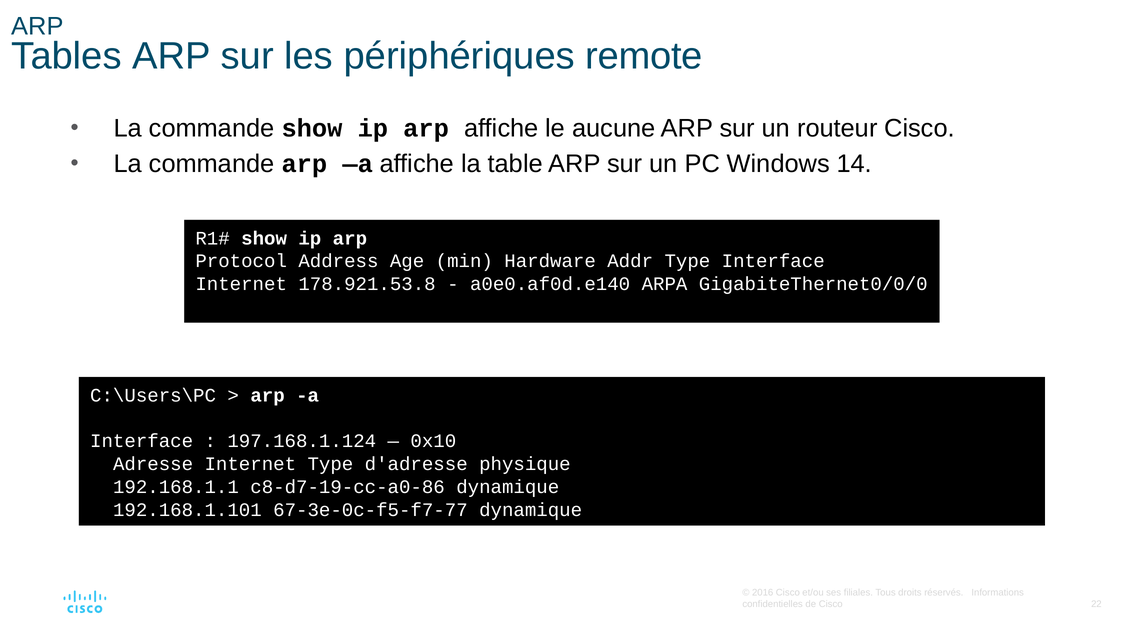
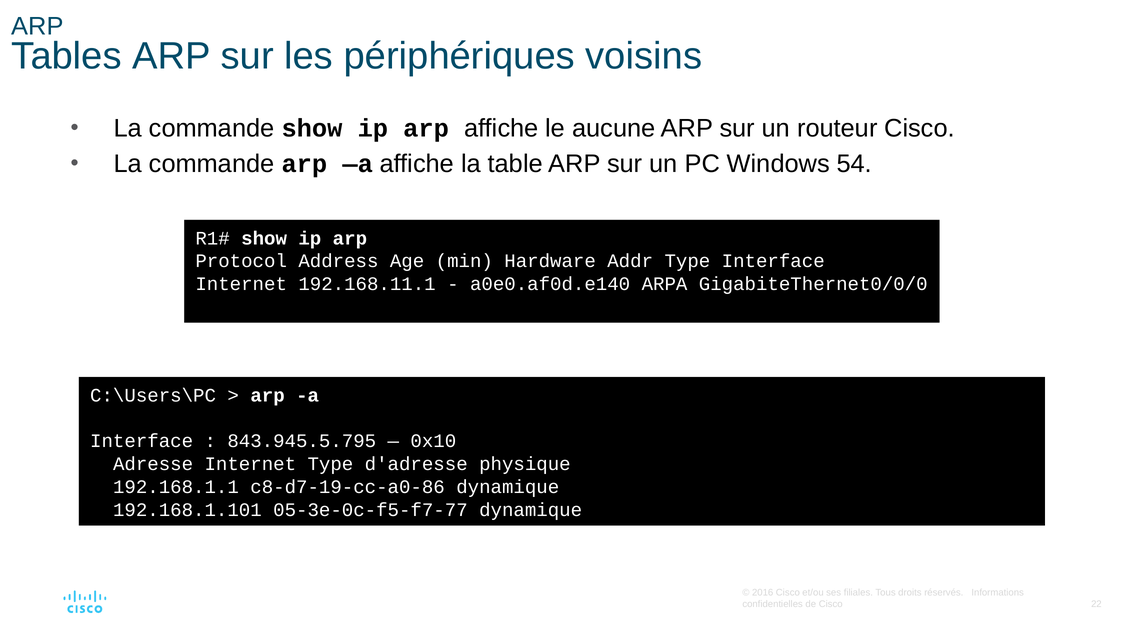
remote: remote -> voisins (644, 56)
14: 14 -> 54 (854, 164)
178.921.53.8: 178.921.53.8 -> 192.168.11.1 (367, 284)
197.168.1.124: 197.168.1.124 -> 843.945.5.795 (302, 441)
67-3e-0c-f5-f7-77: 67-3e-0c-f5-f7-77 -> 05-3e-0c-f5-f7-77 (370, 510)
